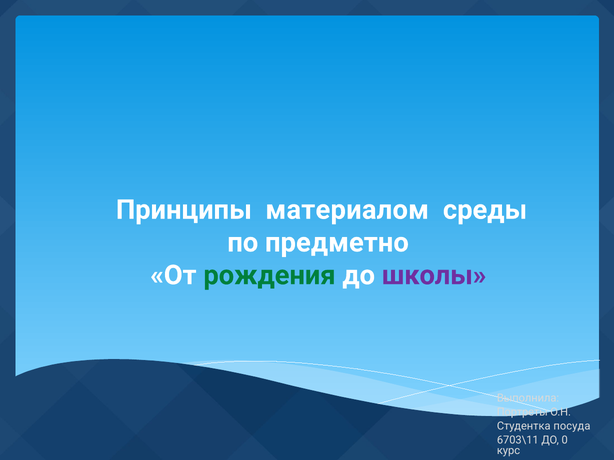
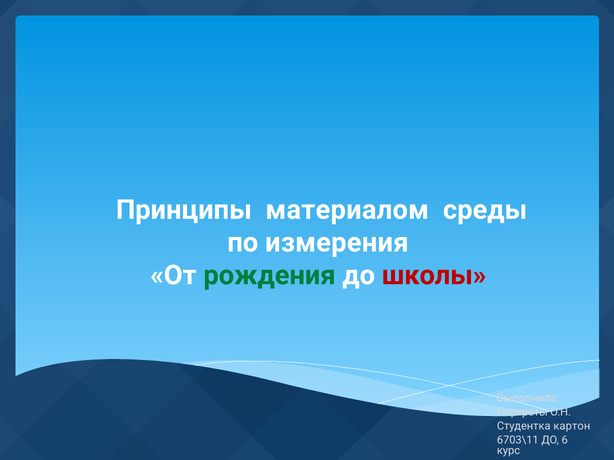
предметно: предметно -> измерения (337, 243)
школы colour: purple -> red (434, 276)
посуда: посуда -> картон (572, 427)
0: 0 -> 6 (565, 441)
